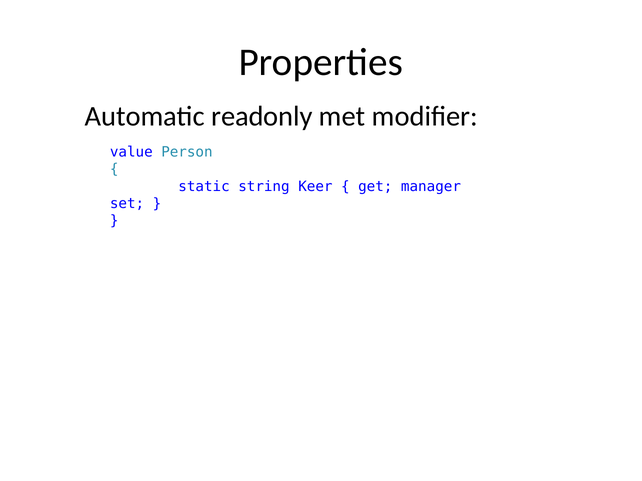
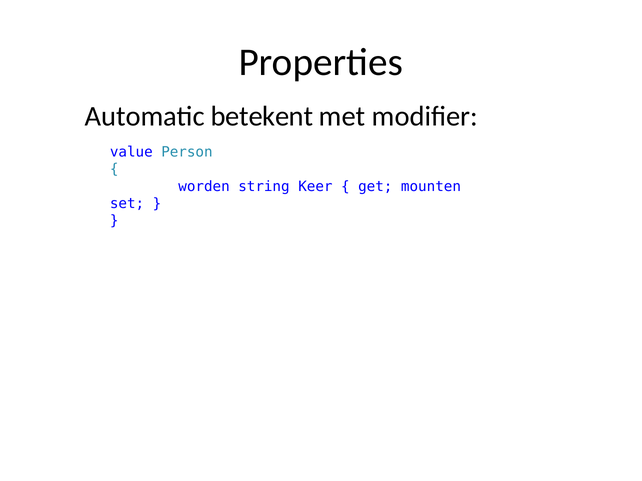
readonly: readonly -> betekent (262, 116)
static: static -> worden (204, 187)
manager: manager -> mounten (431, 187)
